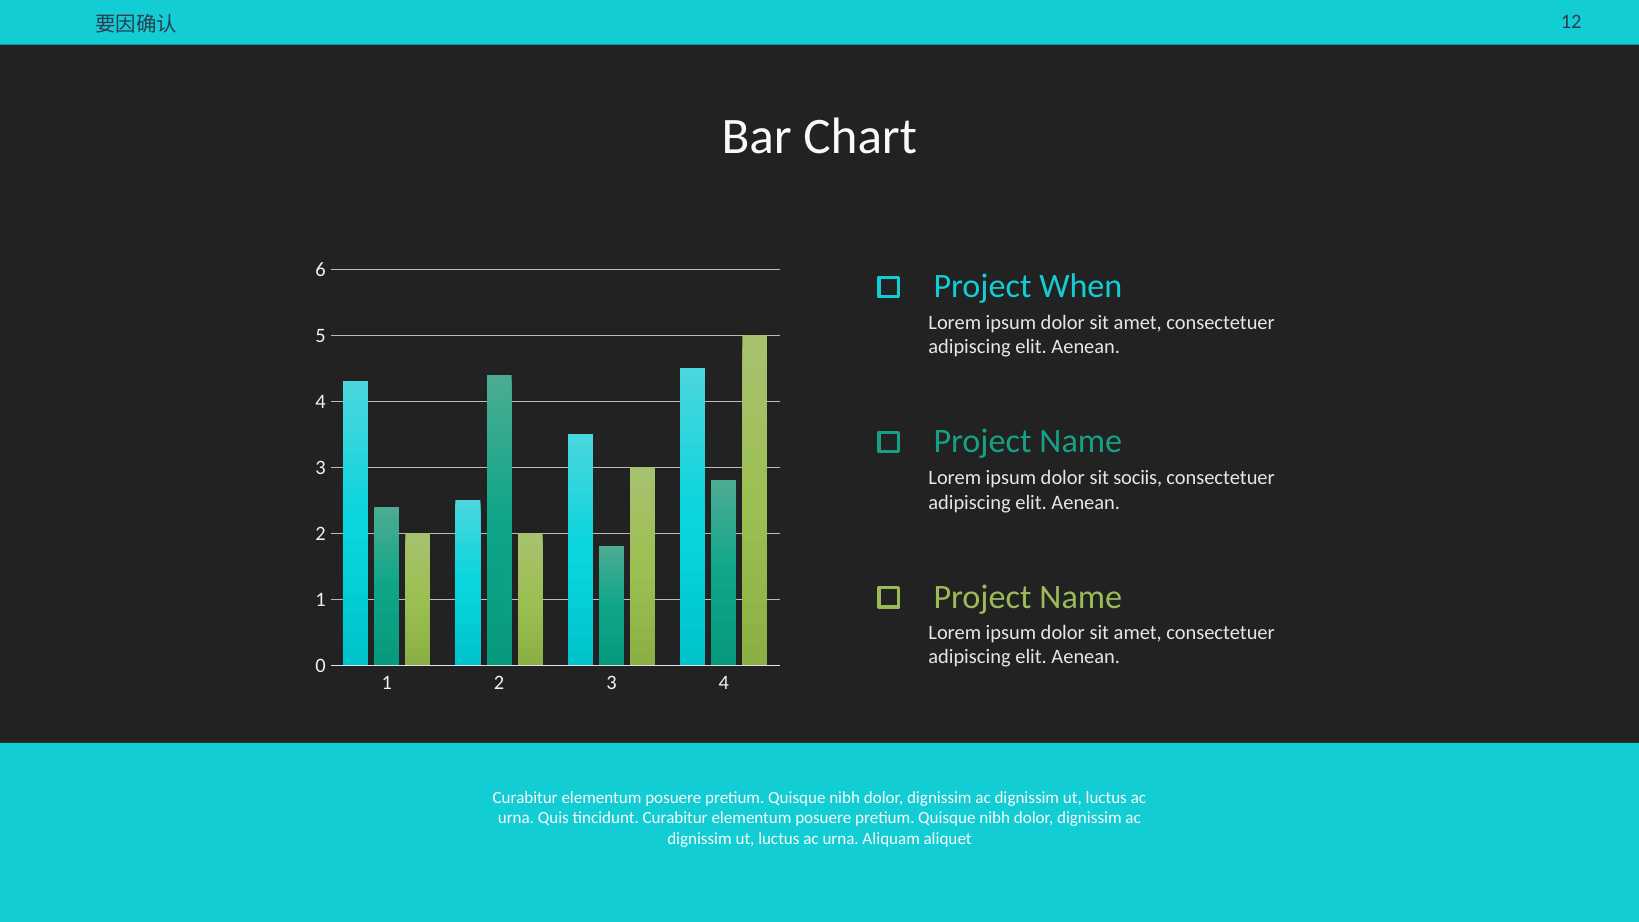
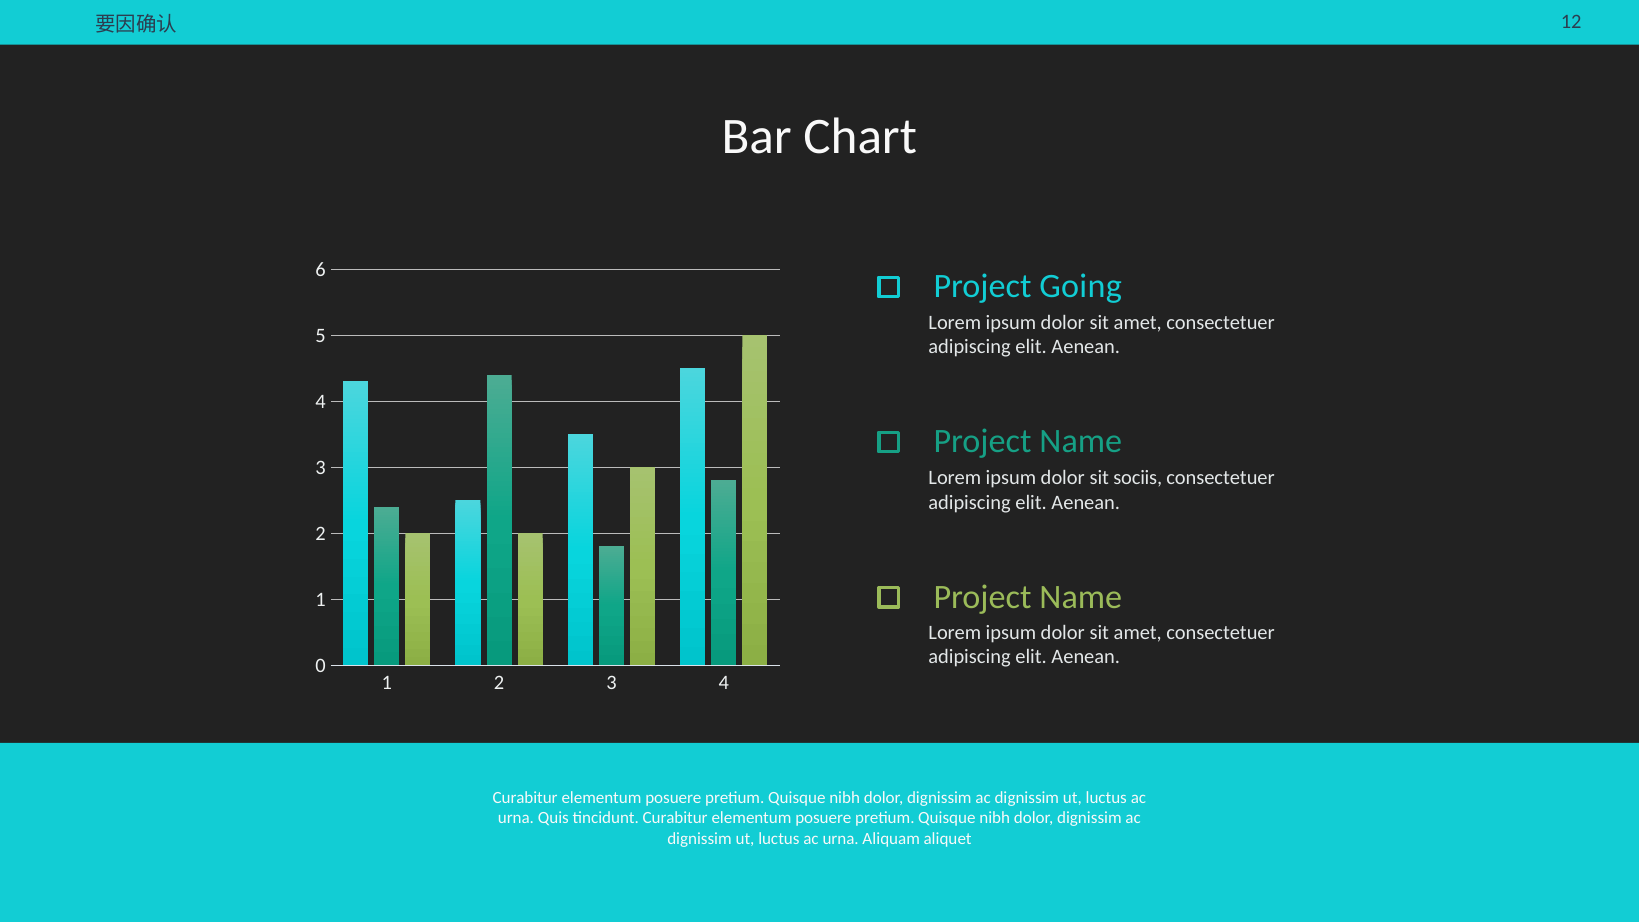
When: When -> Going (1081, 287)
